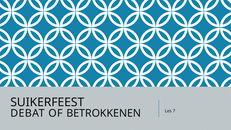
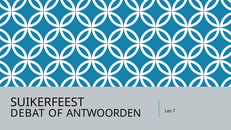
BETROKKENEN: BETROKKENEN -> ANTWOORDEN (104, 113)
